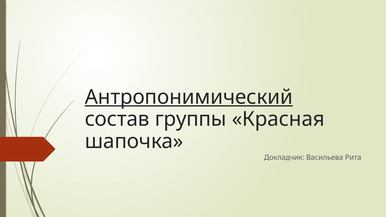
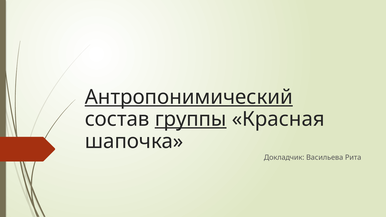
группы underline: none -> present (191, 119)
